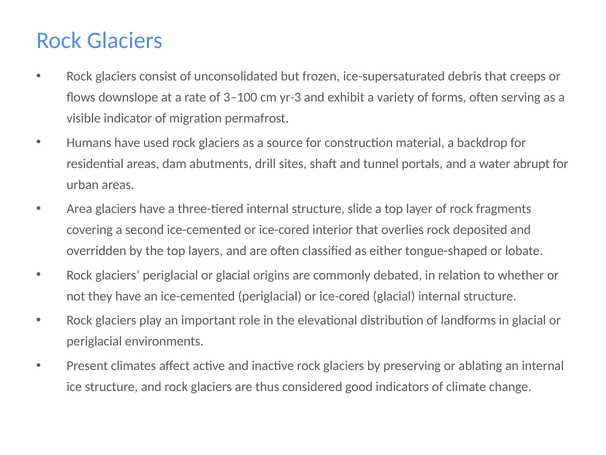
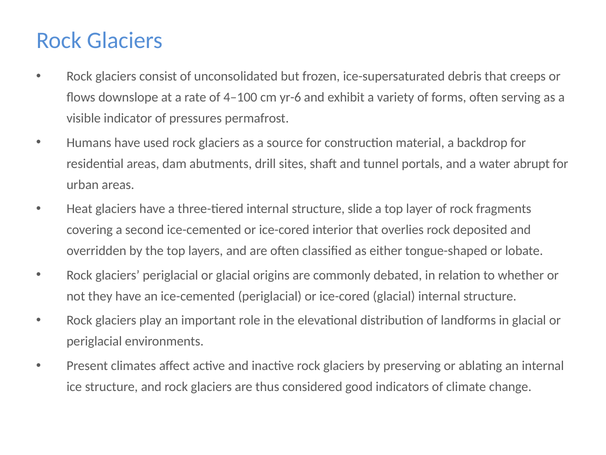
3–100: 3–100 -> 4–100 (240, 97)
yr-3: yr-3 -> yr-6 (290, 97)
migration: migration -> pressures (195, 118)
Area: Area -> Heat (79, 209)
